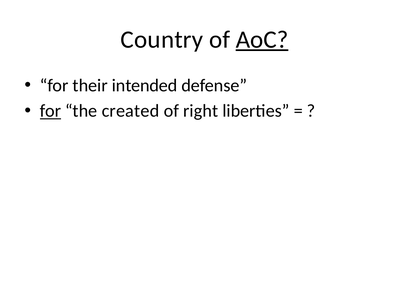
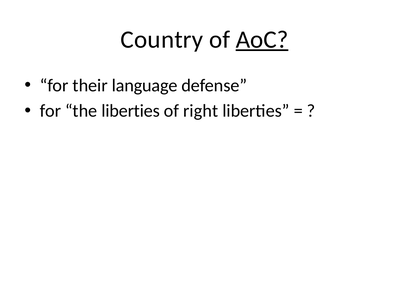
intended: intended -> language (145, 86)
for underline: present -> none (50, 111)
the created: created -> liberties (131, 111)
